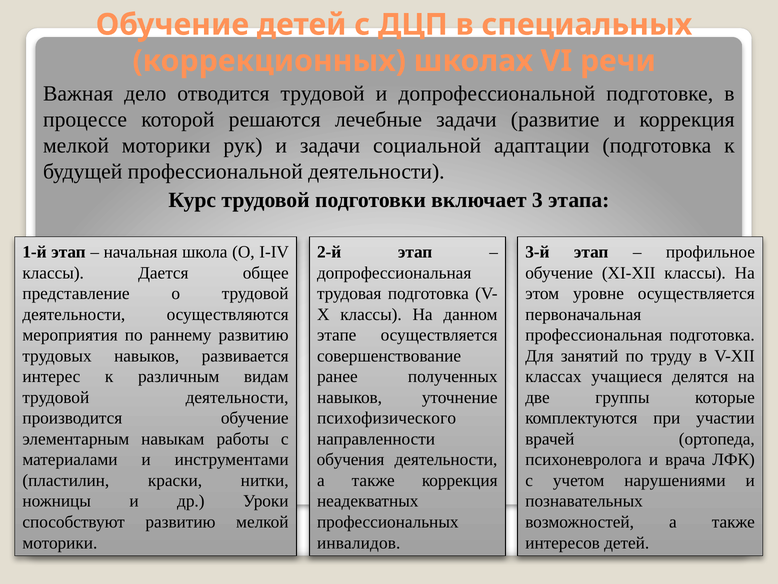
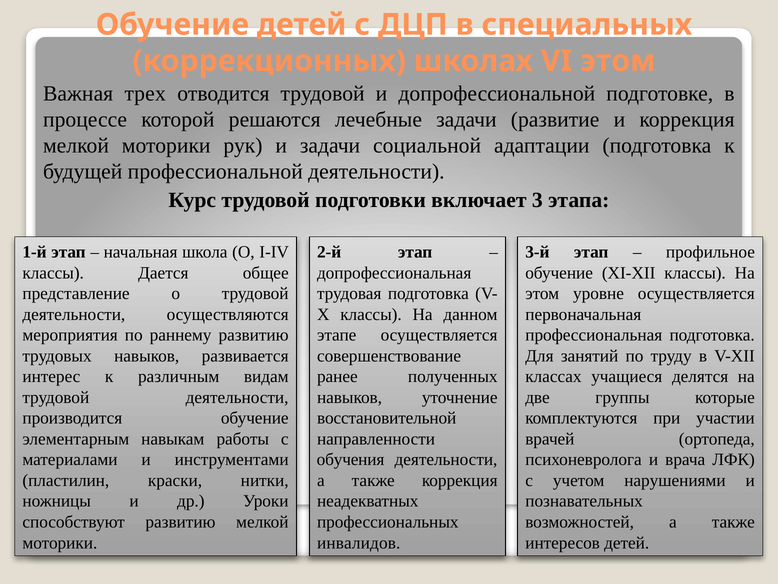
VI речи: речи -> этом (618, 61)
дело: дело -> трех (145, 93)
психофизического: психофизического -> восстановительной (387, 418)
